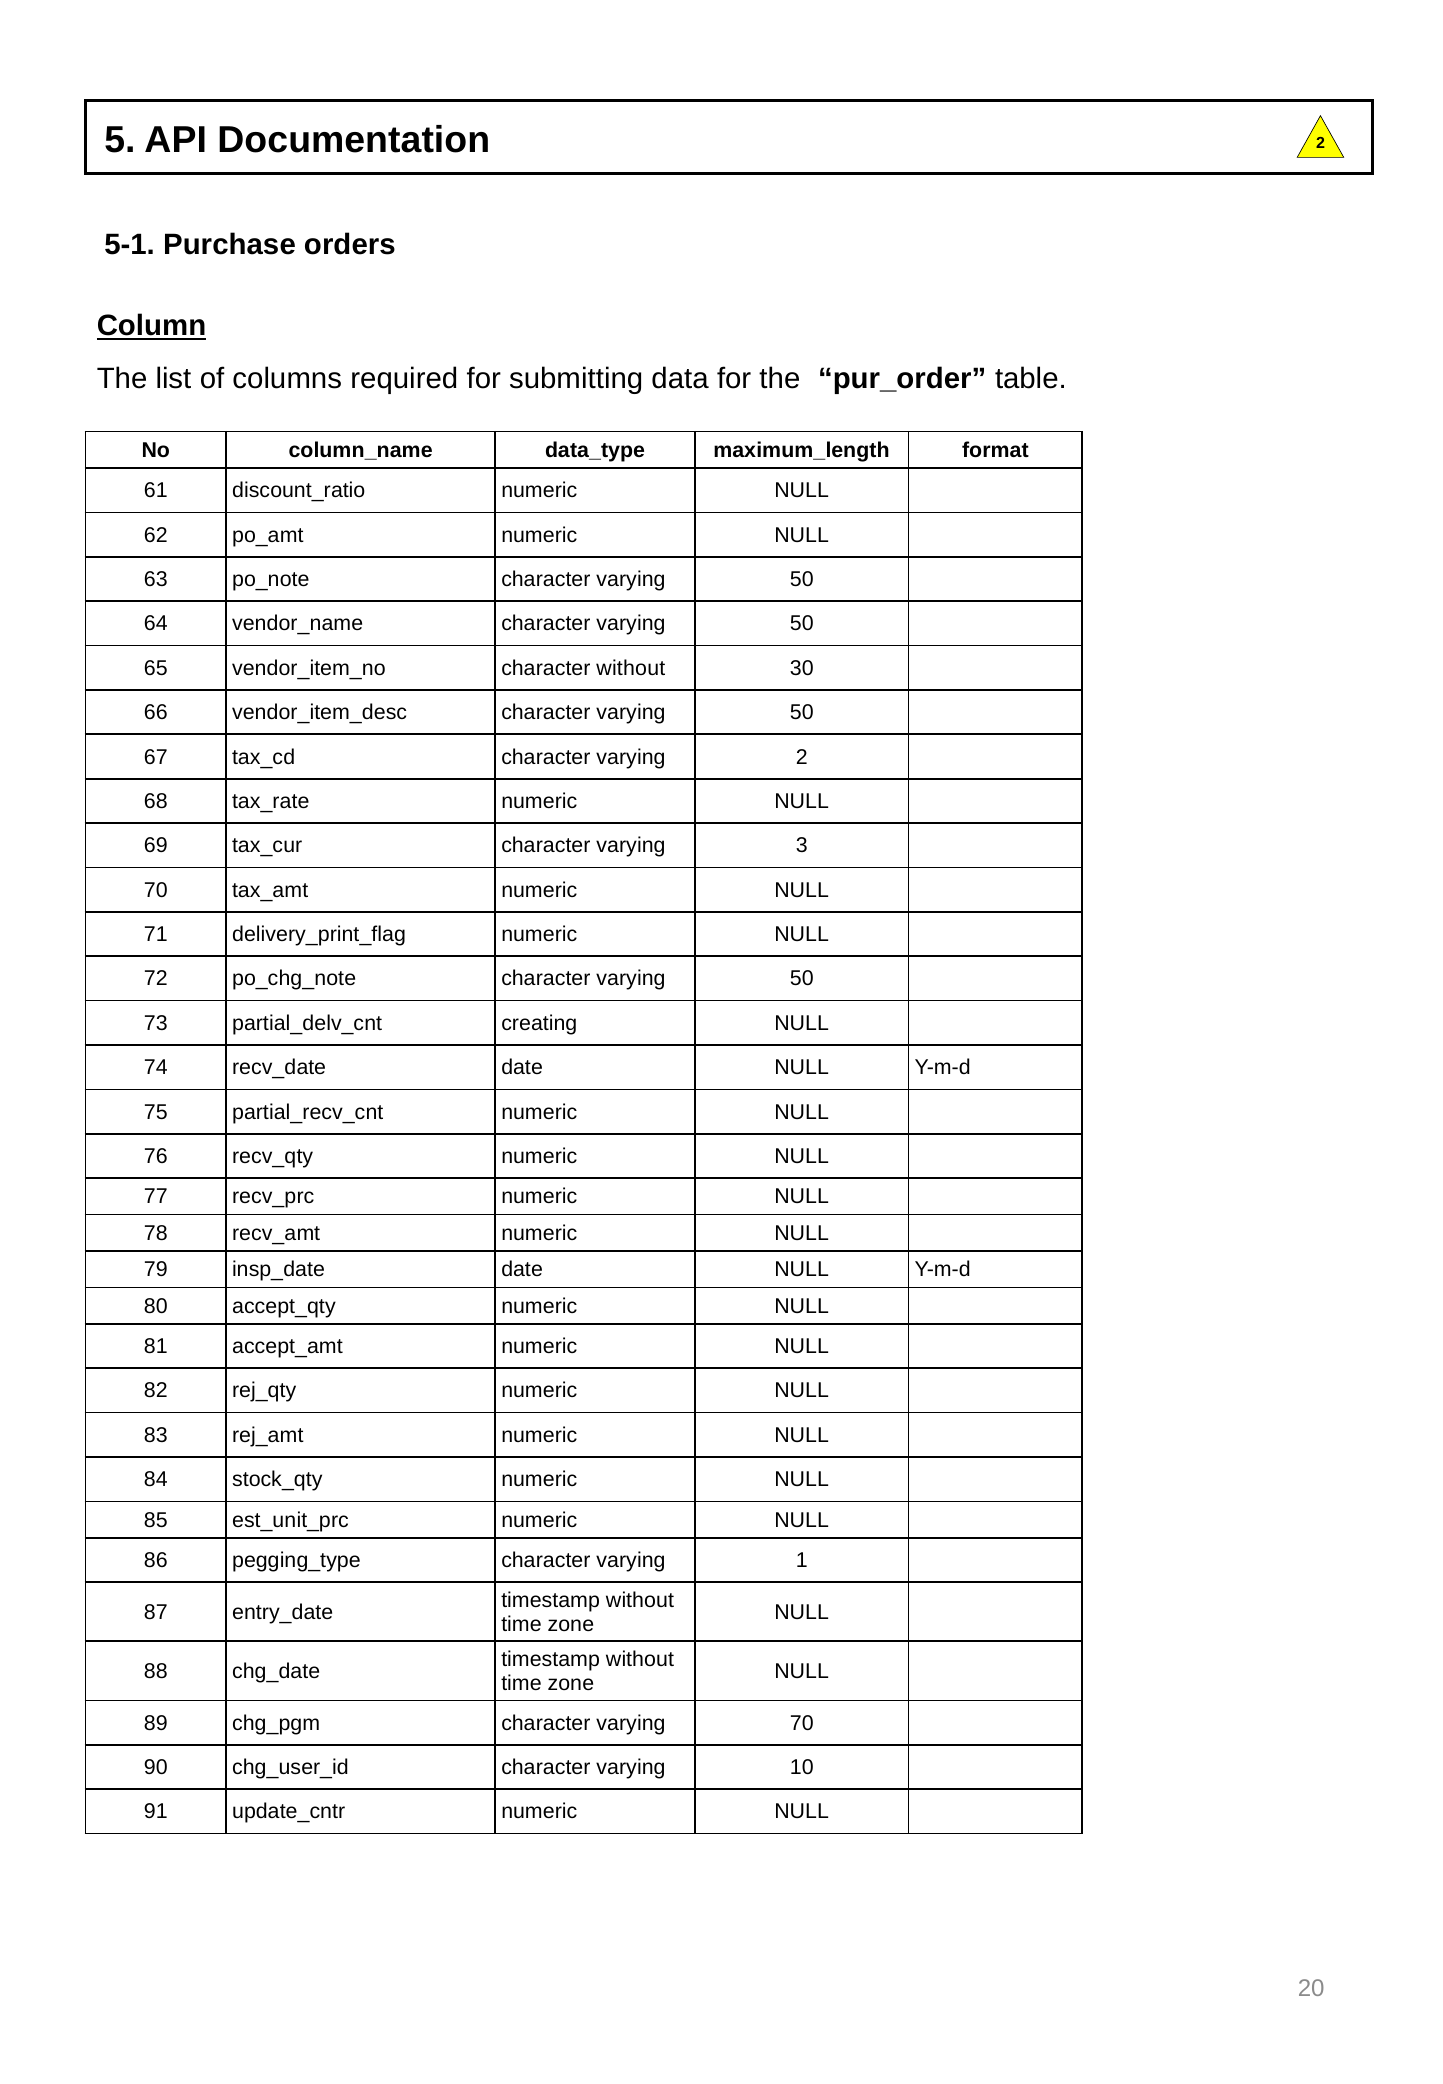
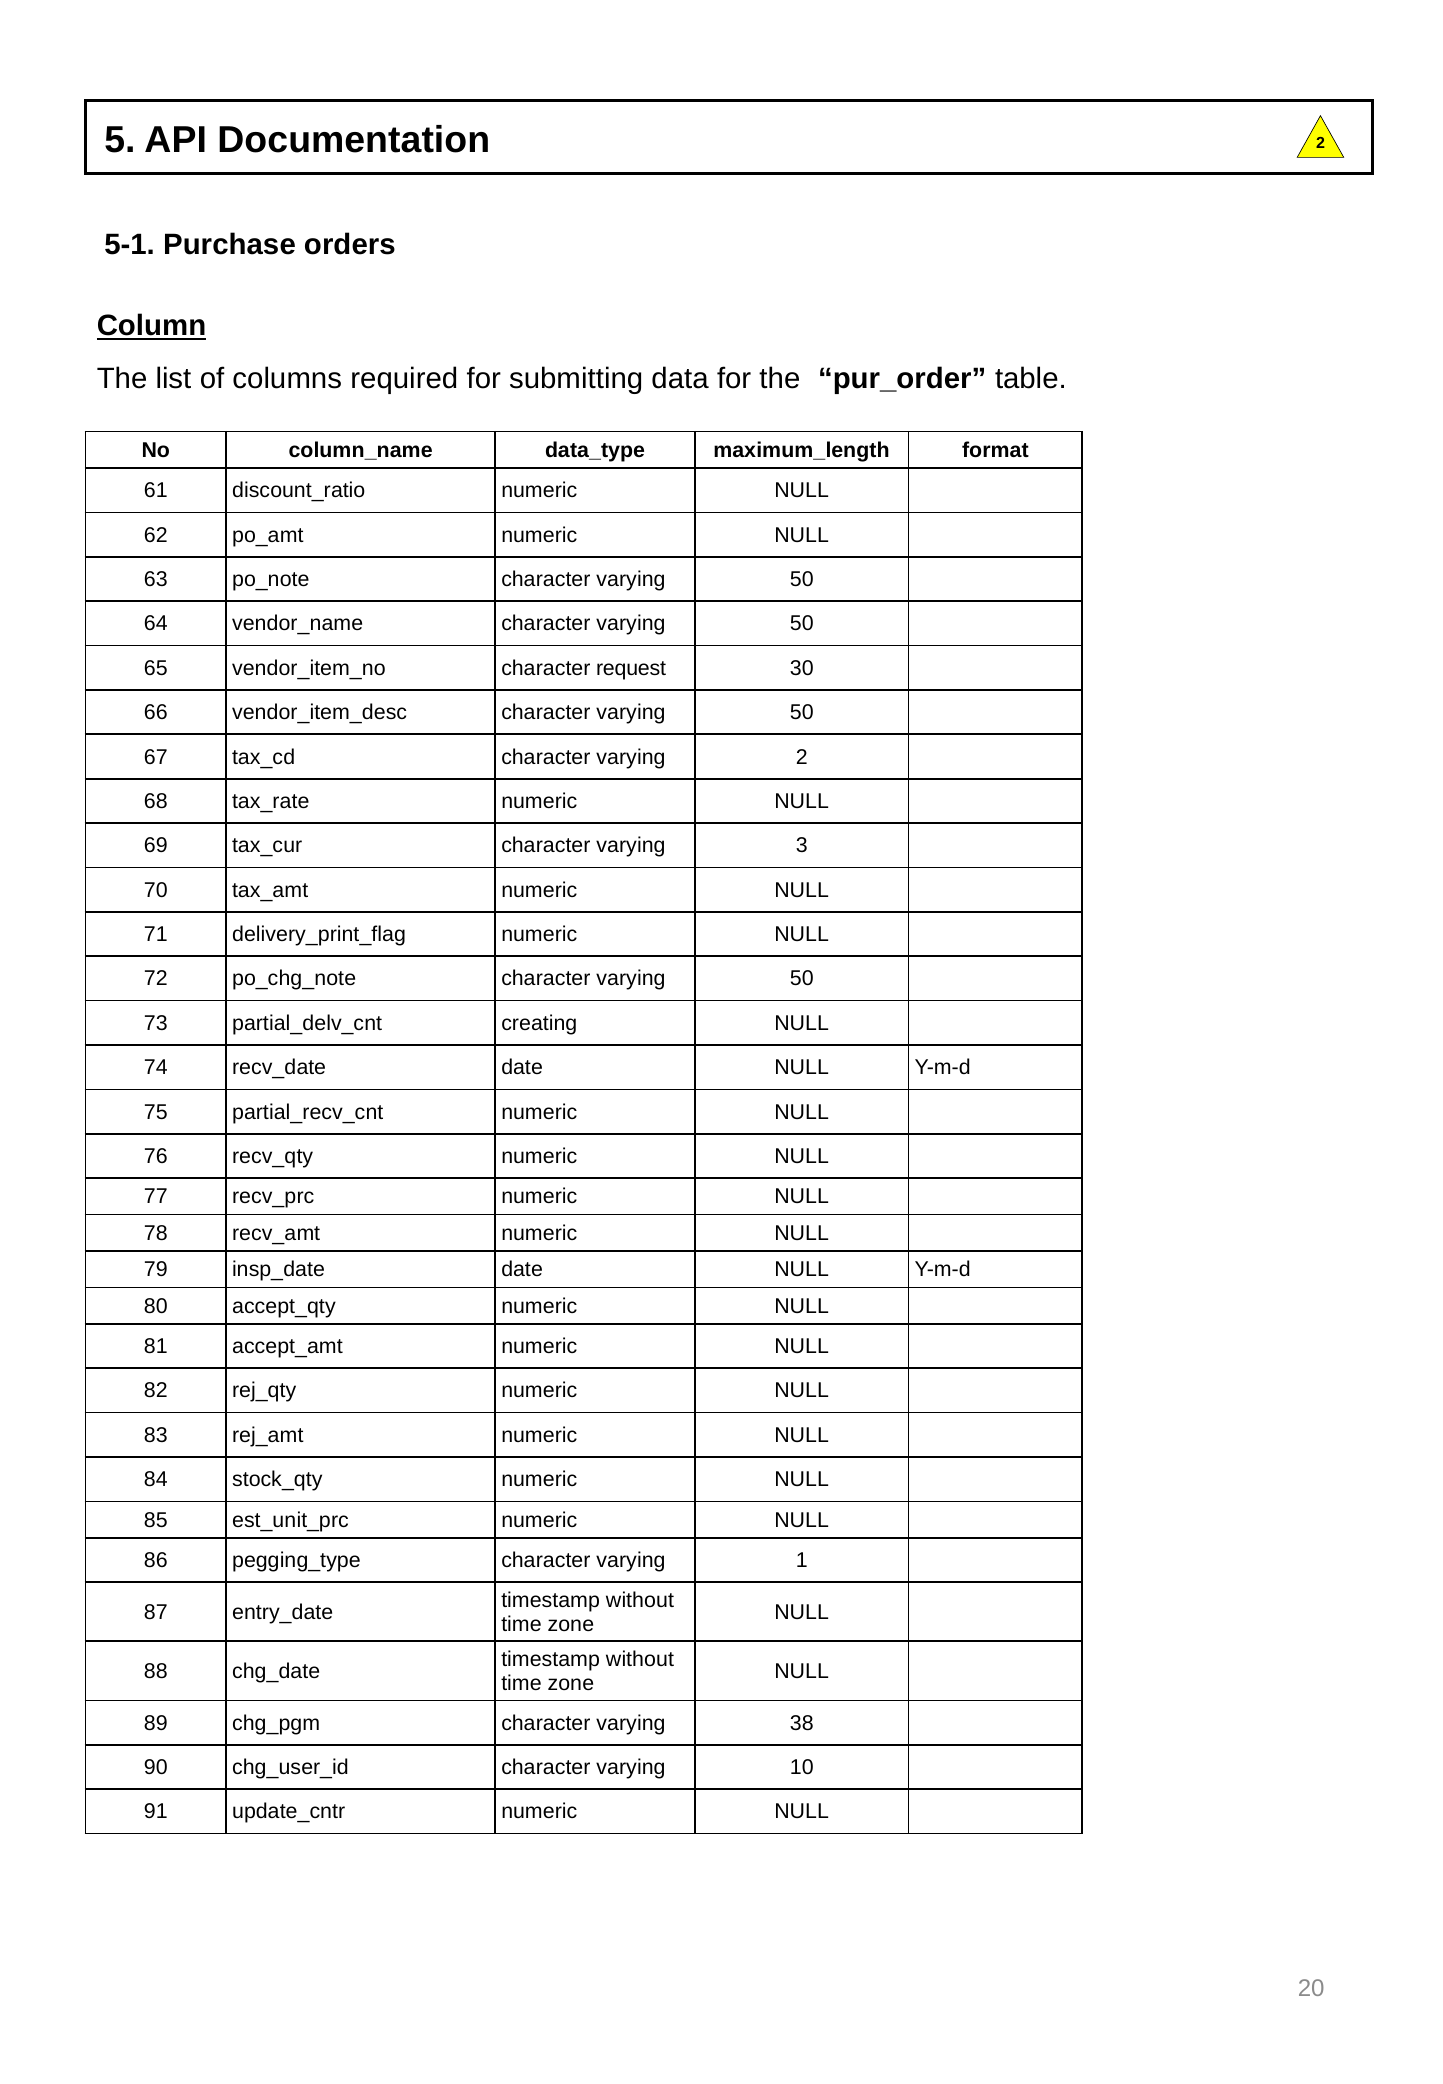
character without: without -> request (631, 668)
varying 70: 70 -> 38 (802, 1723)
